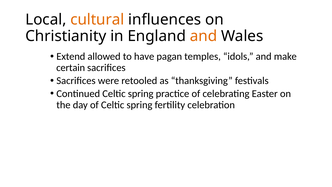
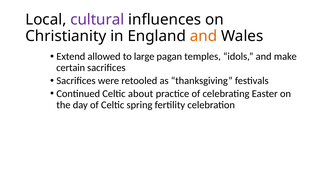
cultural colour: orange -> purple (97, 20)
have: have -> large (144, 56)
Continued Celtic spring: spring -> about (141, 94)
